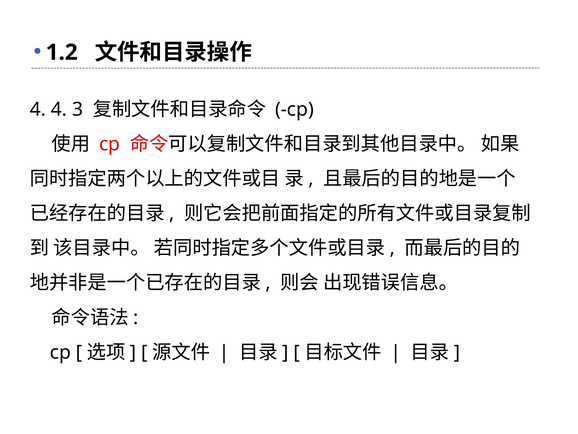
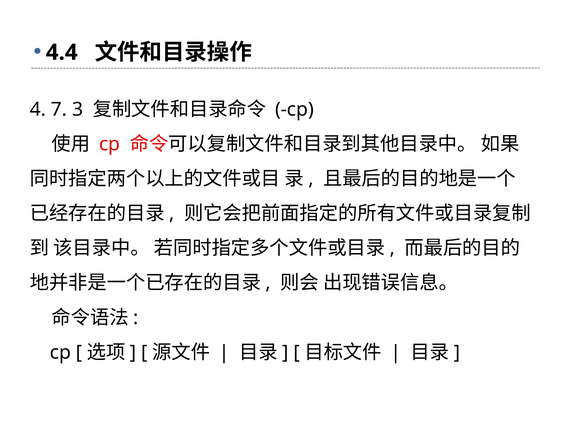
1.2: 1.2 -> 4.4 (62, 52)
4 4: 4 -> 7 (59, 109)
